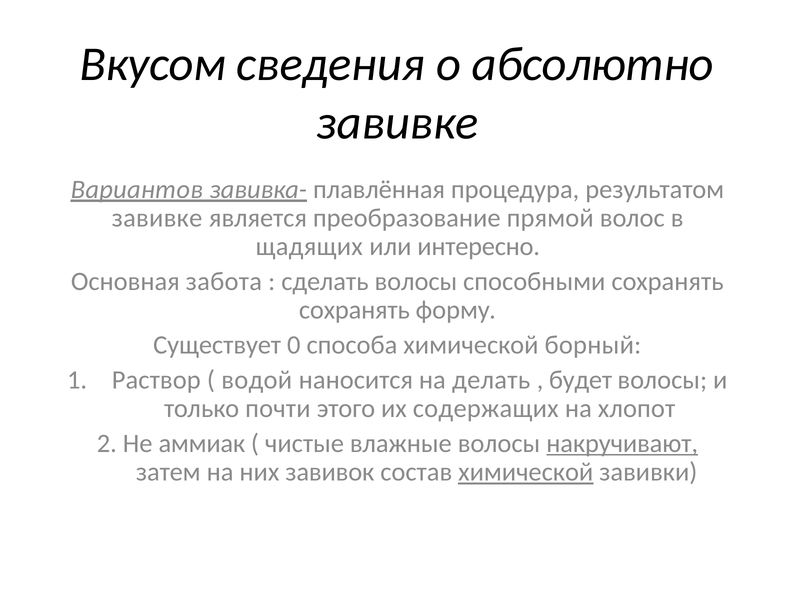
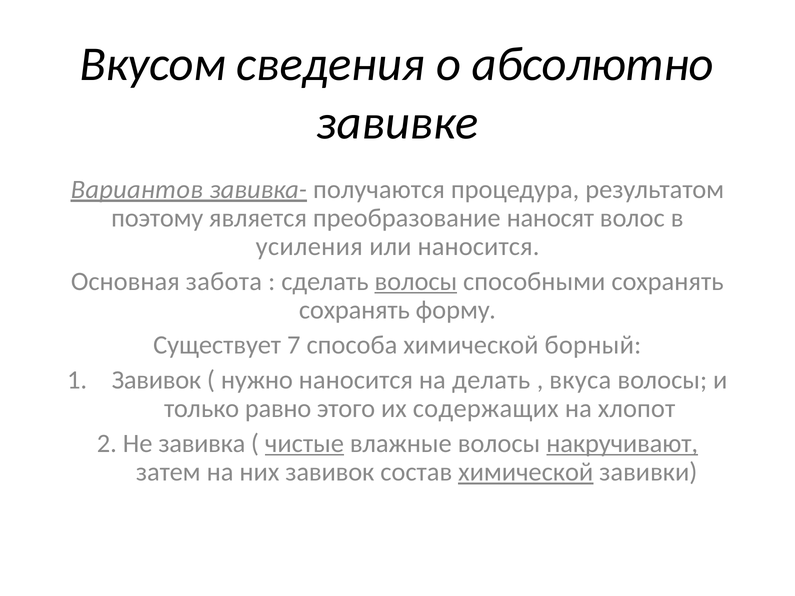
плавлённая: плавлённая -> получаются (379, 189)
завивке: завивке -> поэтому (157, 218)
прямой: прямой -> наносят (550, 218)
щадящих: щадящих -> усиления (309, 247)
или интересно: интересно -> наносится (478, 247)
волосы underline: none -> present (416, 282)
0: 0 -> 7 (294, 345)
Раствор: Раствор -> Завивок (156, 380)
водой: водой -> нужно (257, 380)
будет: будет -> вкуса (580, 380)
почти: почти -> равно (278, 409)
аммиак: аммиак -> завивка (202, 444)
чистые underline: none -> present (304, 444)
